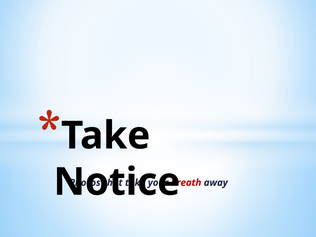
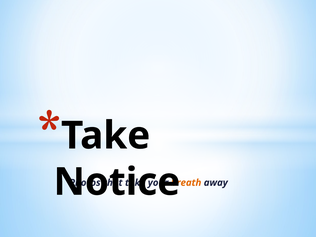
breath colour: red -> orange (186, 183)
